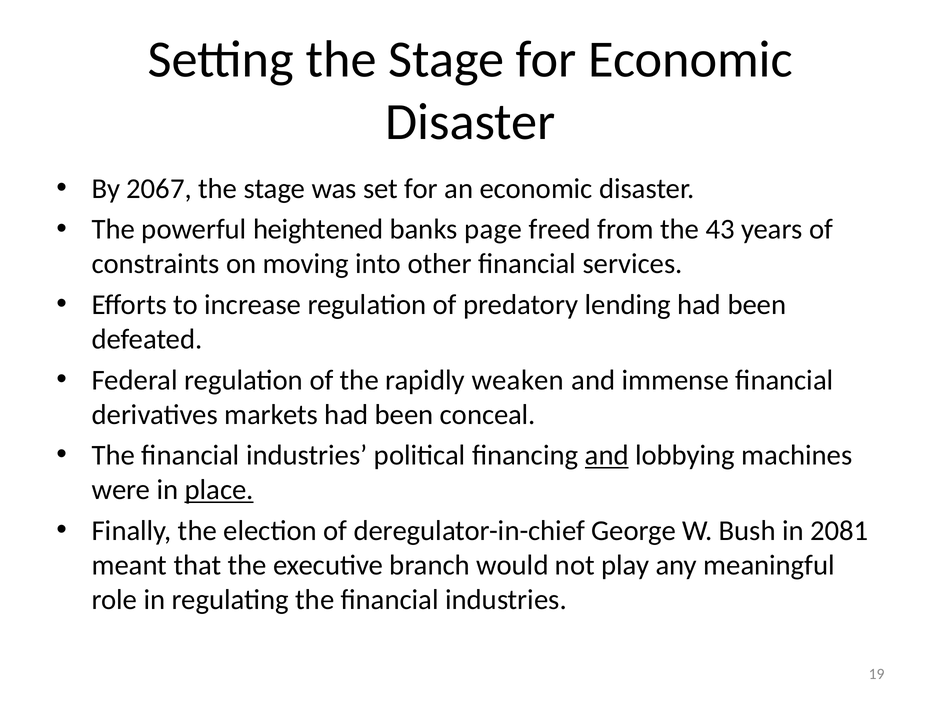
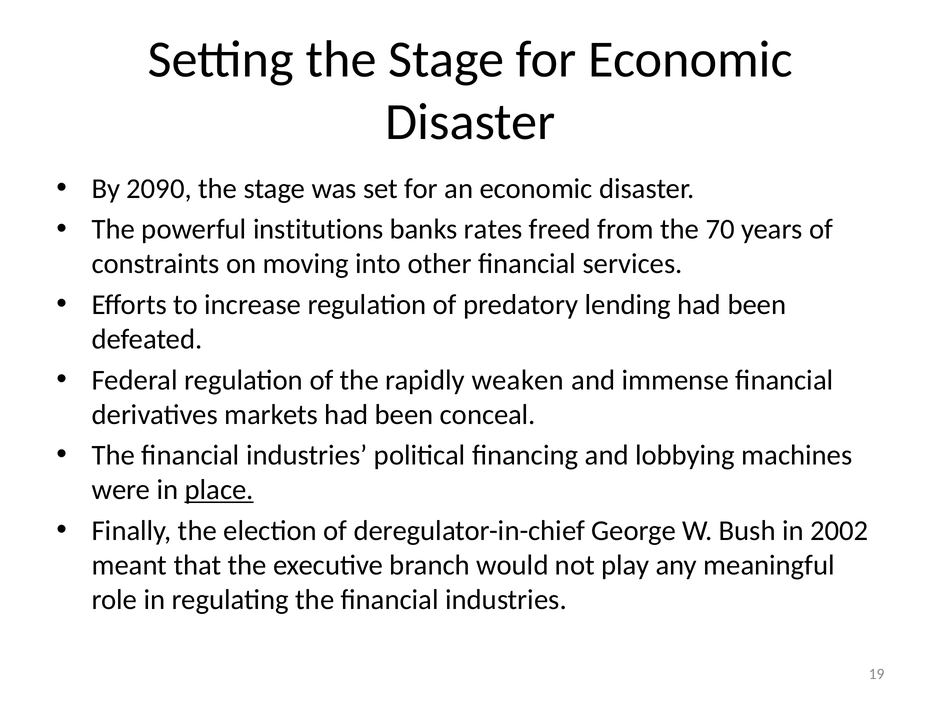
2067: 2067 -> 2090 (159, 189)
heightened: heightened -> institutions (318, 229)
page: page -> rates (493, 229)
43: 43 -> 70 (720, 229)
and underline: present -> none (607, 455)
2081: 2081 -> 2002 (839, 530)
